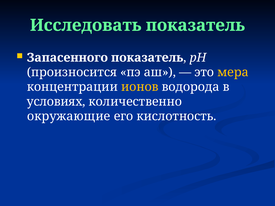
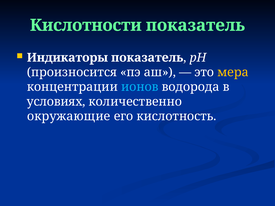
Исследовать: Исследовать -> Кислотности (86, 25)
Запасенного: Запасенного -> Индикаторы (67, 58)
ионов colour: yellow -> light blue (140, 87)
